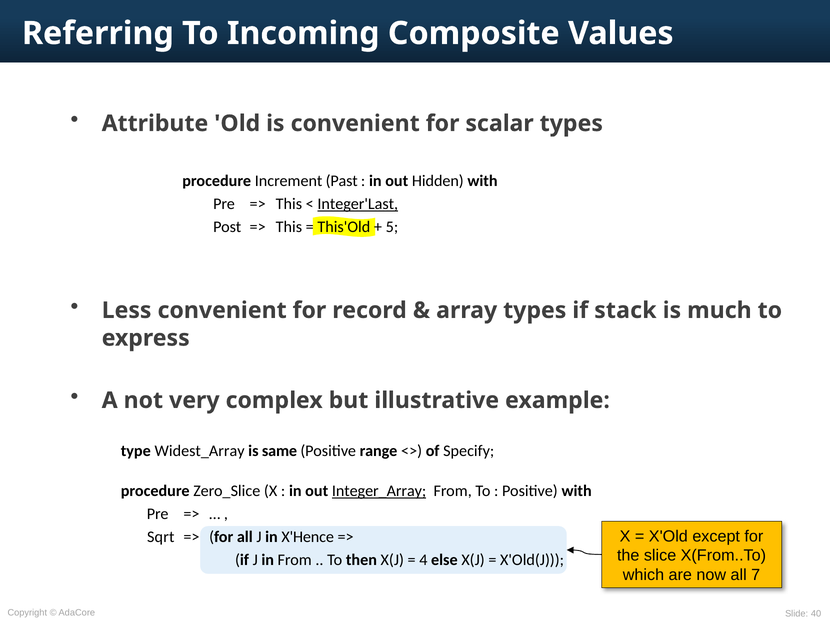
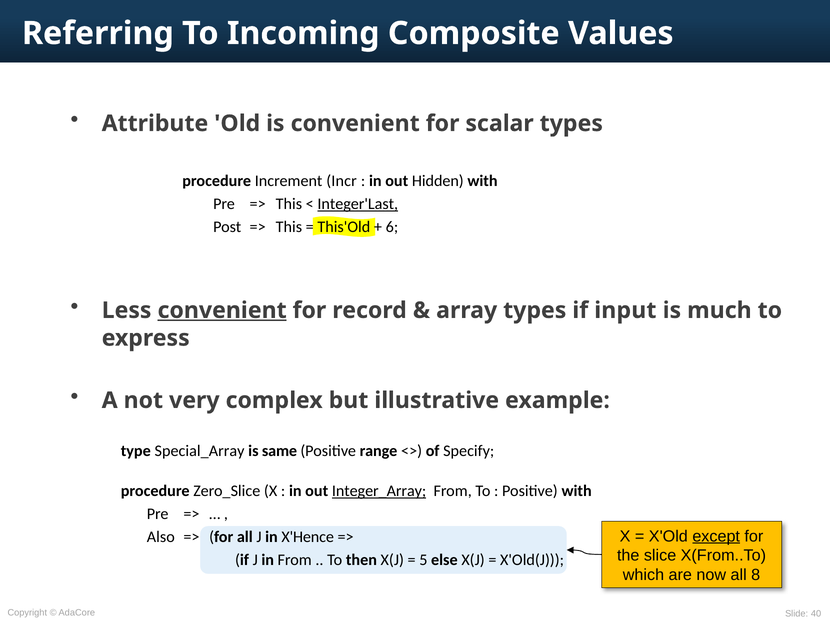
Past: Past -> Incr (342, 181)
5: 5 -> 6 (392, 227)
convenient underline: none -> present (222, 310)
stack: stack -> input (625, 310)
Widest_Array: Widest_Array -> Special_Array (200, 451)
except underline: none -> present (716, 536)
Sqrt: Sqrt -> Also (161, 536)
4: 4 -> 5 (423, 559)
7: 7 -> 8 (756, 575)
